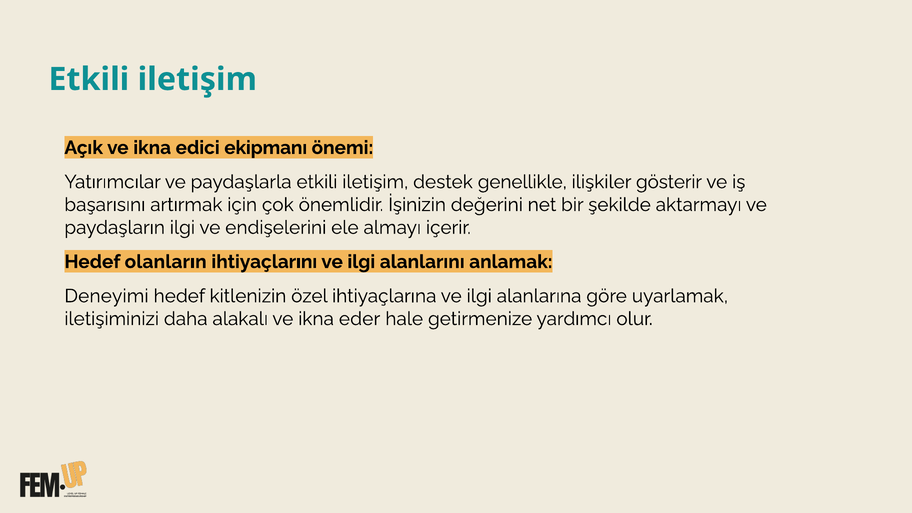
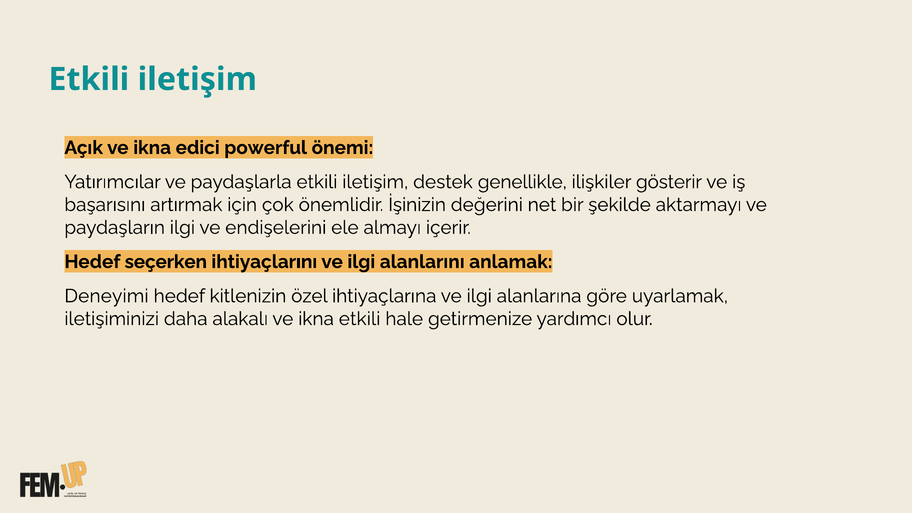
ekipmanı: ekipmanı -> powerful (266, 148)
olanların: olanların -> seçerken (166, 262)
ikna eder: eder -> etkili (360, 319)
